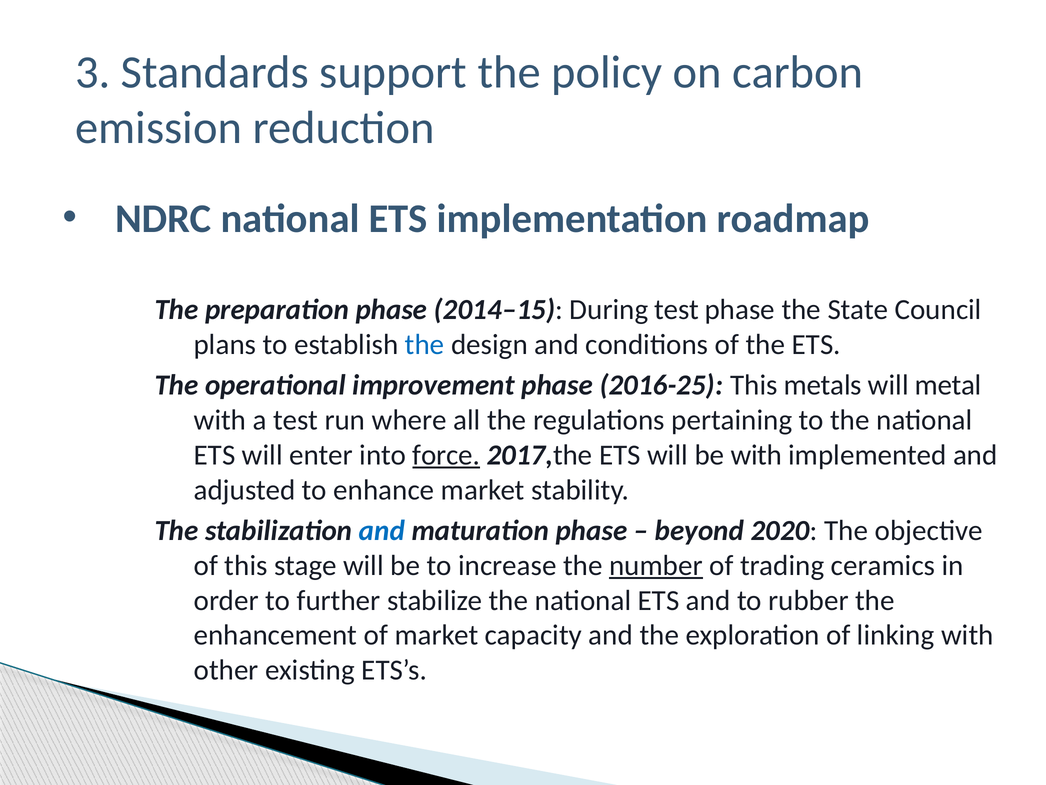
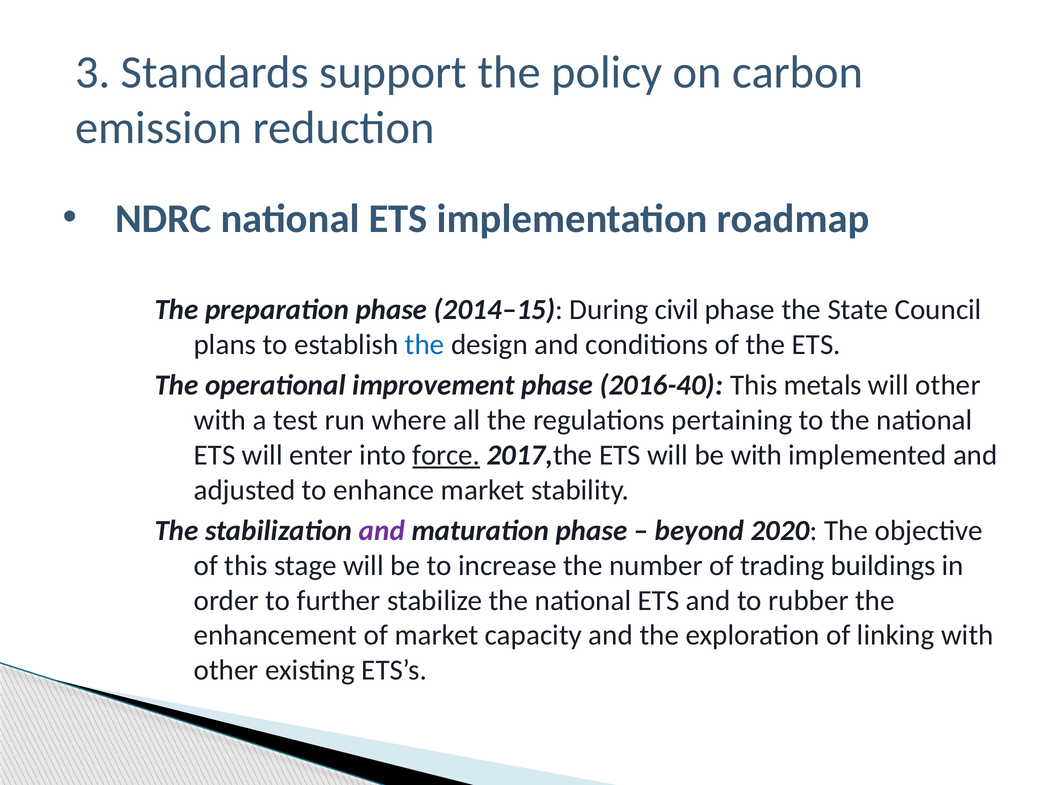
During test: test -> civil (677, 309)
2016-25: 2016-25 -> 2016-40 (661, 385)
will metal: metal -> other (948, 385)
and colour: blue -> purple (382, 530)
number underline: present -> none (656, 565)
ceramics: ceramics -> buildings (883, 565)
